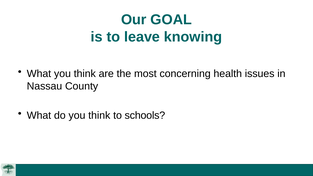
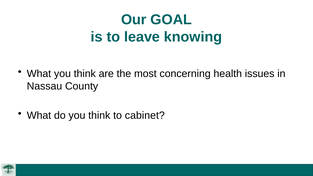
schools: schools -> cabinet (145, 115)
